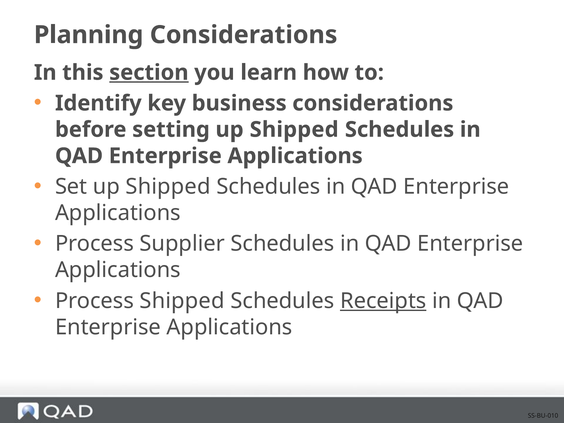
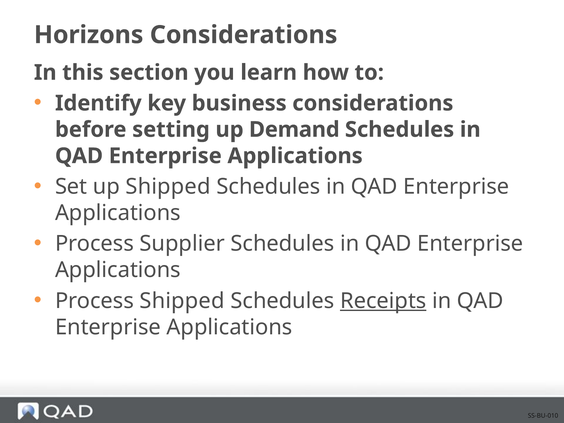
Planning: Planning -> Horizons (89, 35)
section underline: present -> none (149, 73)
setting up Shipped: Shipped -> Demand (294, 130)
